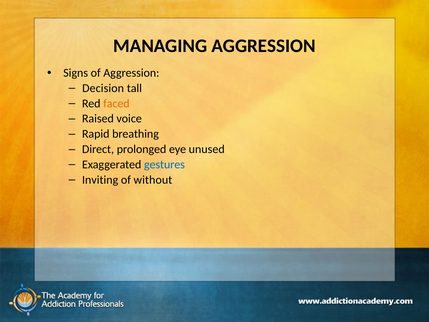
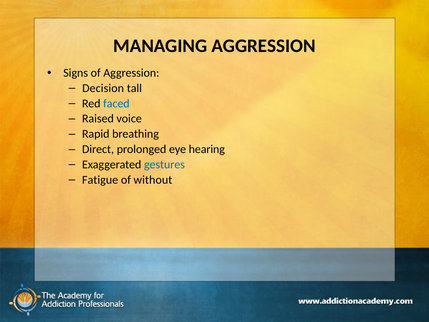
faced colour: orange -> blue (116, 103)
unused: unused -> hearing (207, 149)
Inviting: Inviting -> Fatigue (100, 180)
